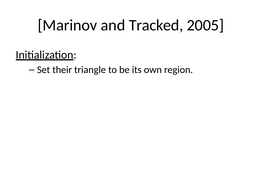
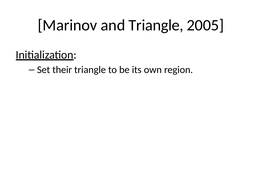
and Tracked: Tracked -> Triangle (156, 25)
